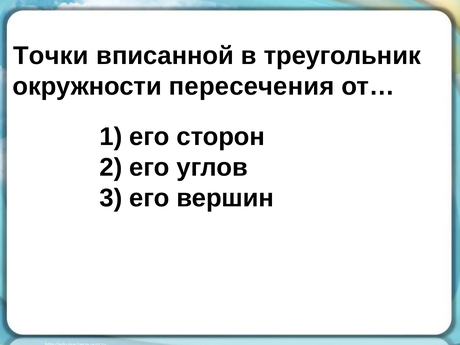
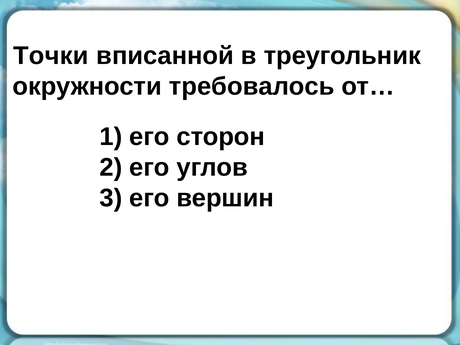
пересечения: пересечения -> требовалось (252, 86)
